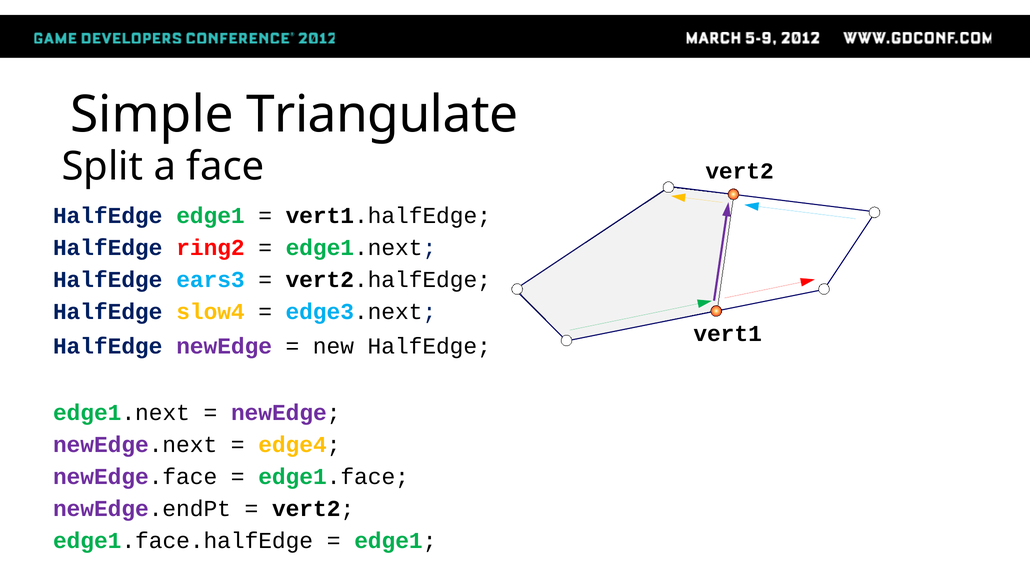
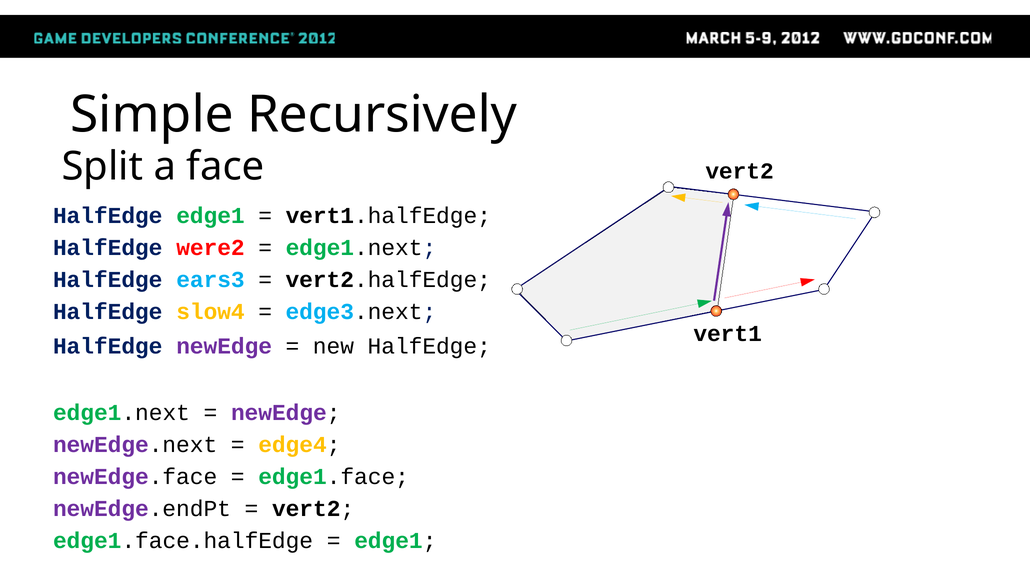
Triangulate: Triangulate -> Recursively (382, 115)
ring2: ring2 -> were2 (210, 248)
